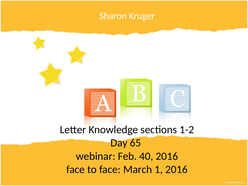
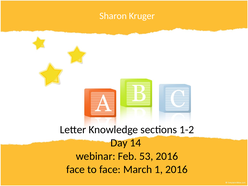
65: 65 -> 14 (136, 143)
40: 40 -> 53 (146, 156)
